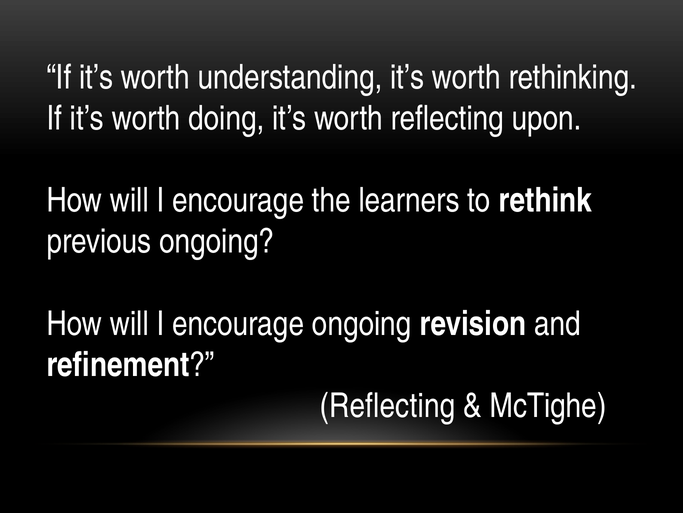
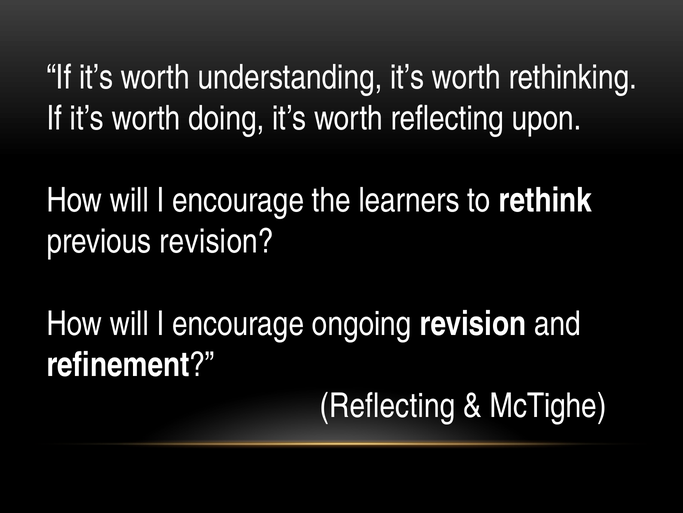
previous ongoing: ongoing -> revision (217, 241)
